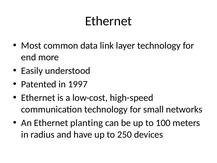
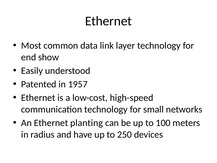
more: more -> show (49, 57)
1997: 1997 -> 1957 (78, 84)
